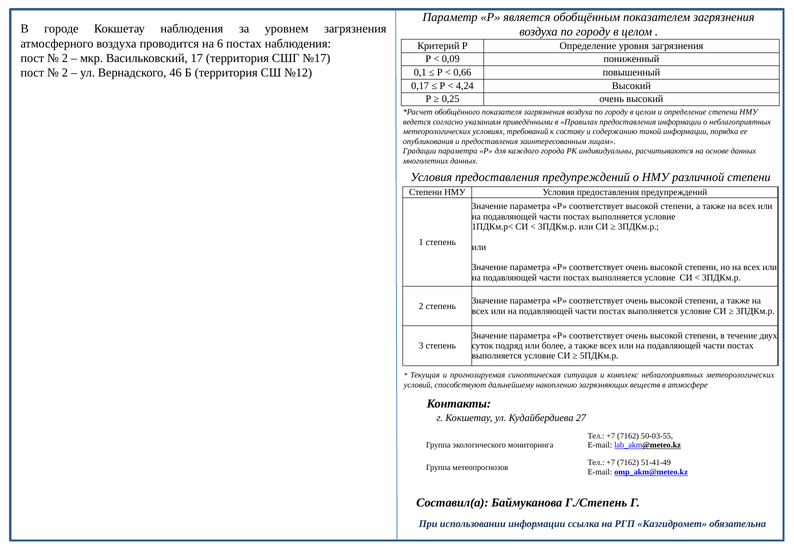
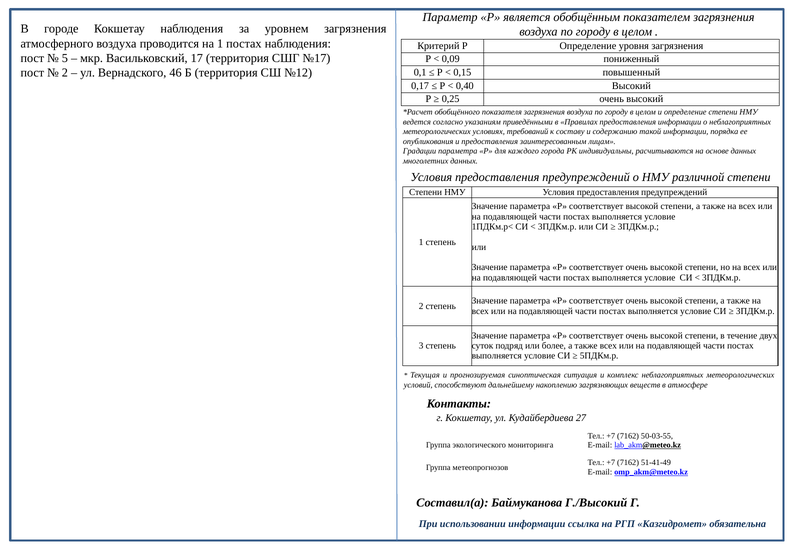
на 6: 6 -> 1 (220, 44)
2: 2 -> 5 (65, 58)
0,66: 0,66 -> 0,15 (462, 72)
4,24: 4,24 -> 0,40 (465, 86)
Г./Степень: Г./Степень -> Г./Высокий (596, 502)
